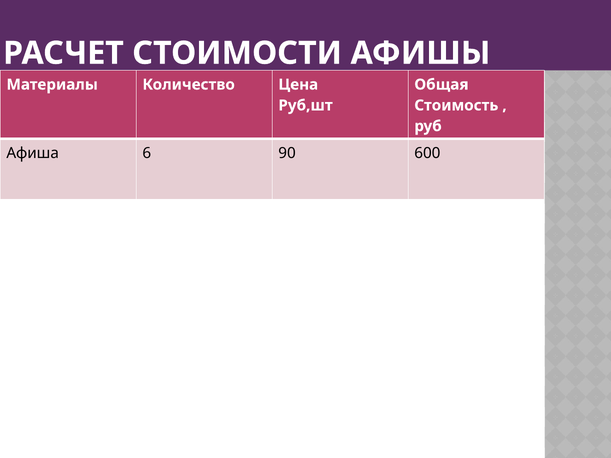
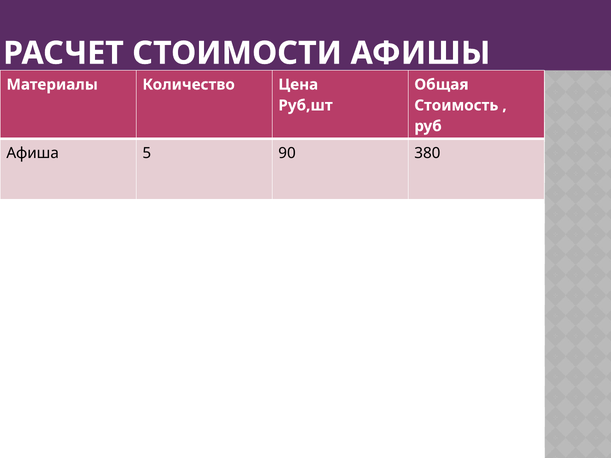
6: 6 -> 5 (147, 153)
600: 600 -> 380 (427, 153)
